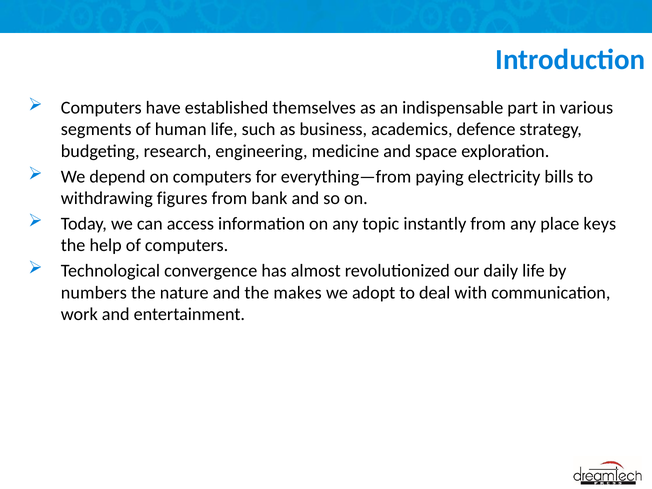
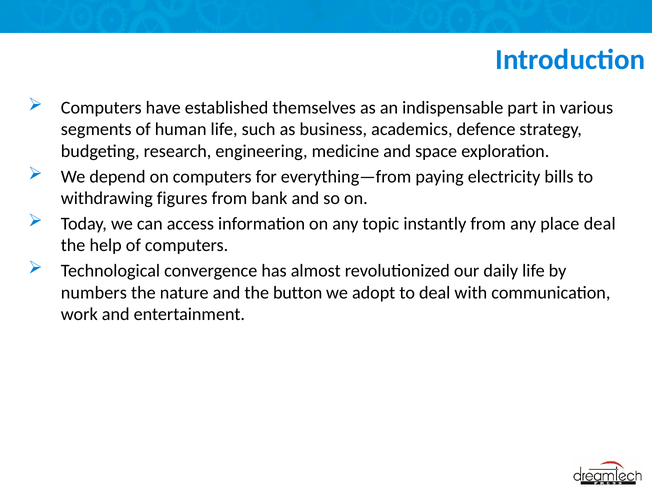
place keys: keys -> deal (600, 224)
makes: makes -> button (298, 293)
